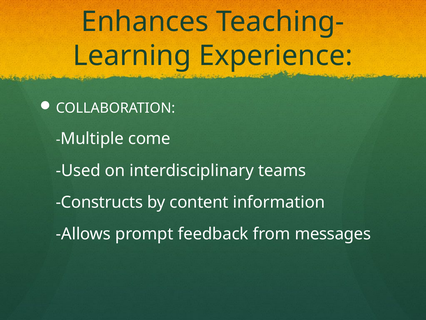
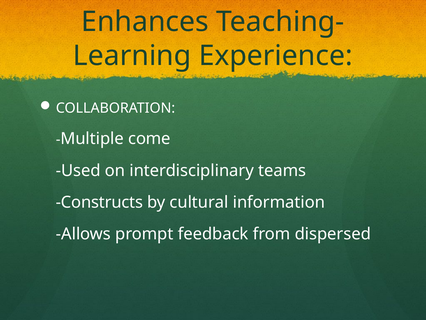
content: content -> cultural (199, 202)
messages: messages -> dispersed (333, 234)
